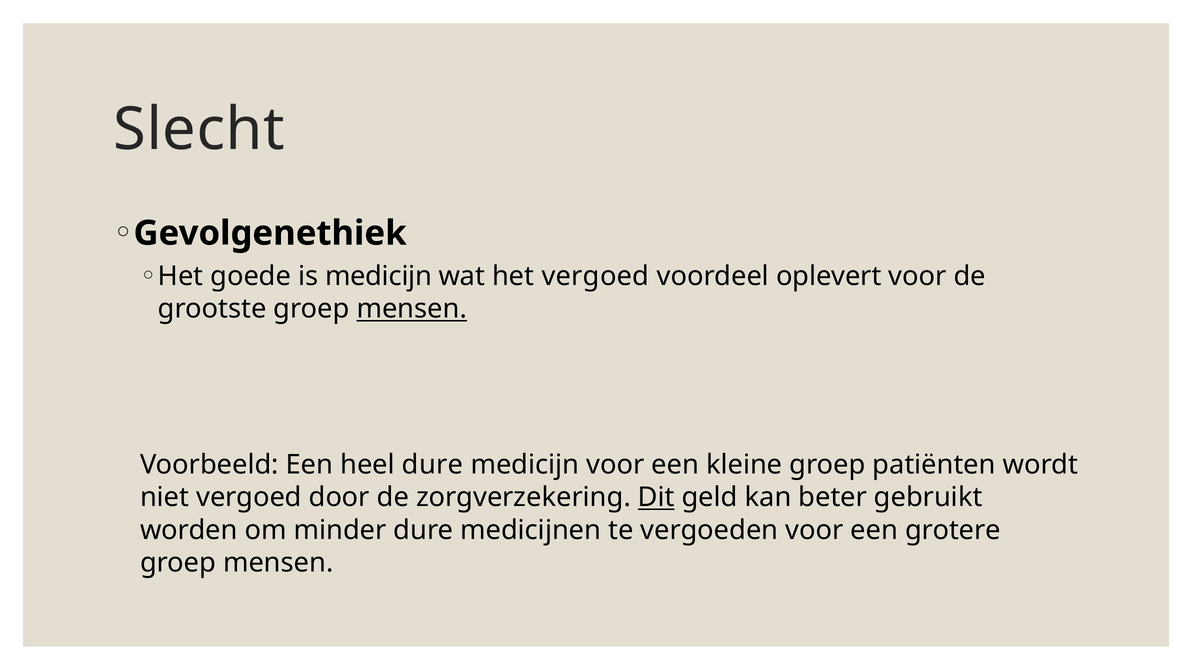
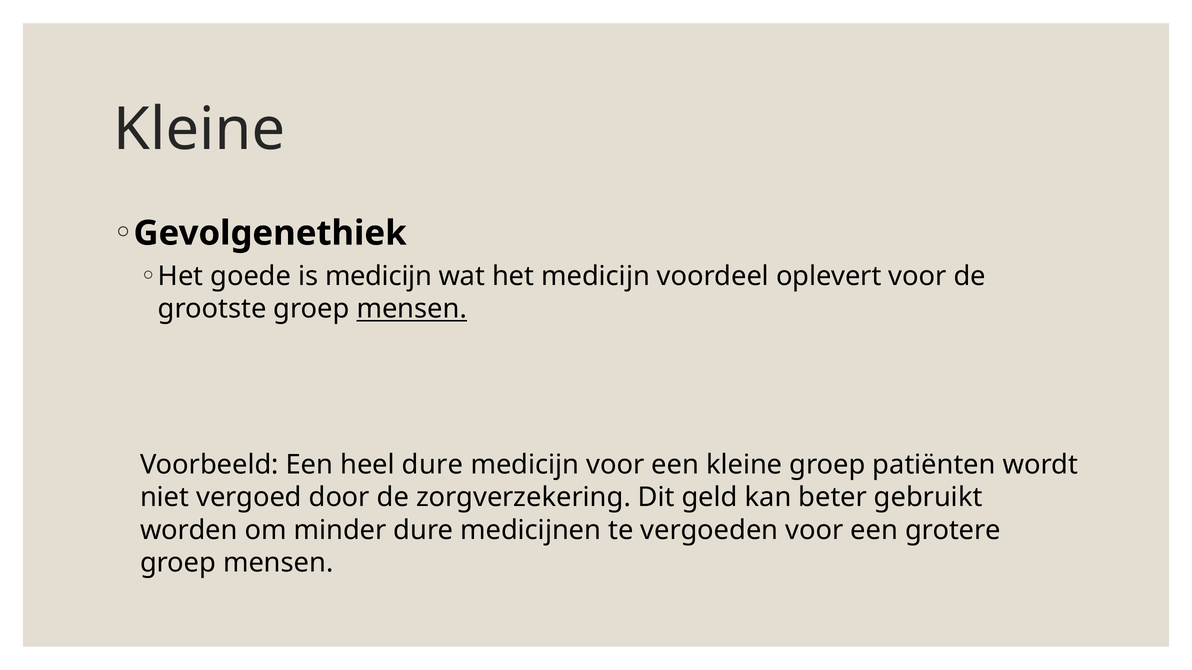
Slecht: Slecht -> Kleine (199, 129)
het vergoed: vergoed -> medicijn (596, 276)
Dit underline: present -> none (656, 498)
